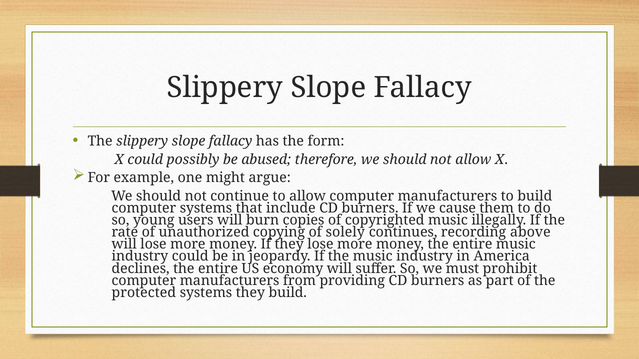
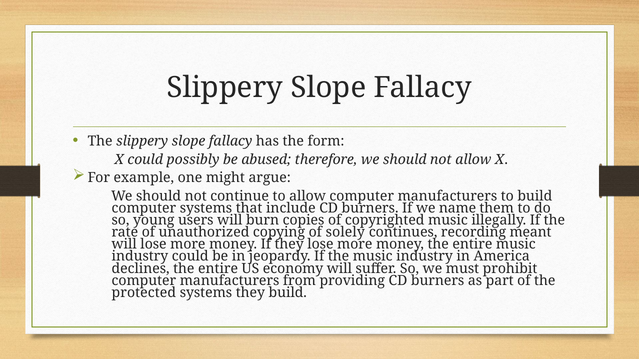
cause: cause -> name (458, 208)
above: above -> meant (531, 233)
